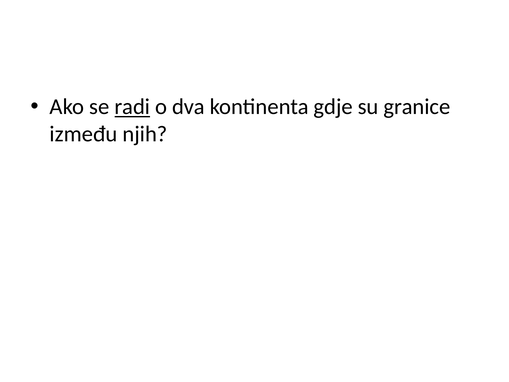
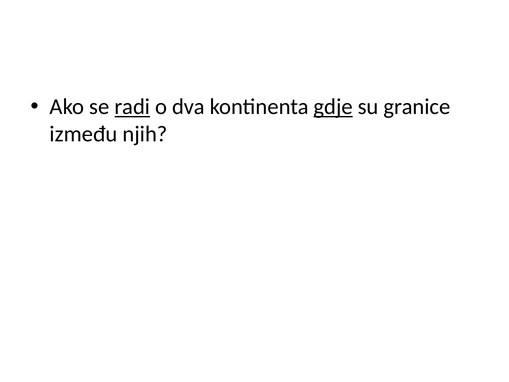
gdje underline: none -> present (333, 107)
